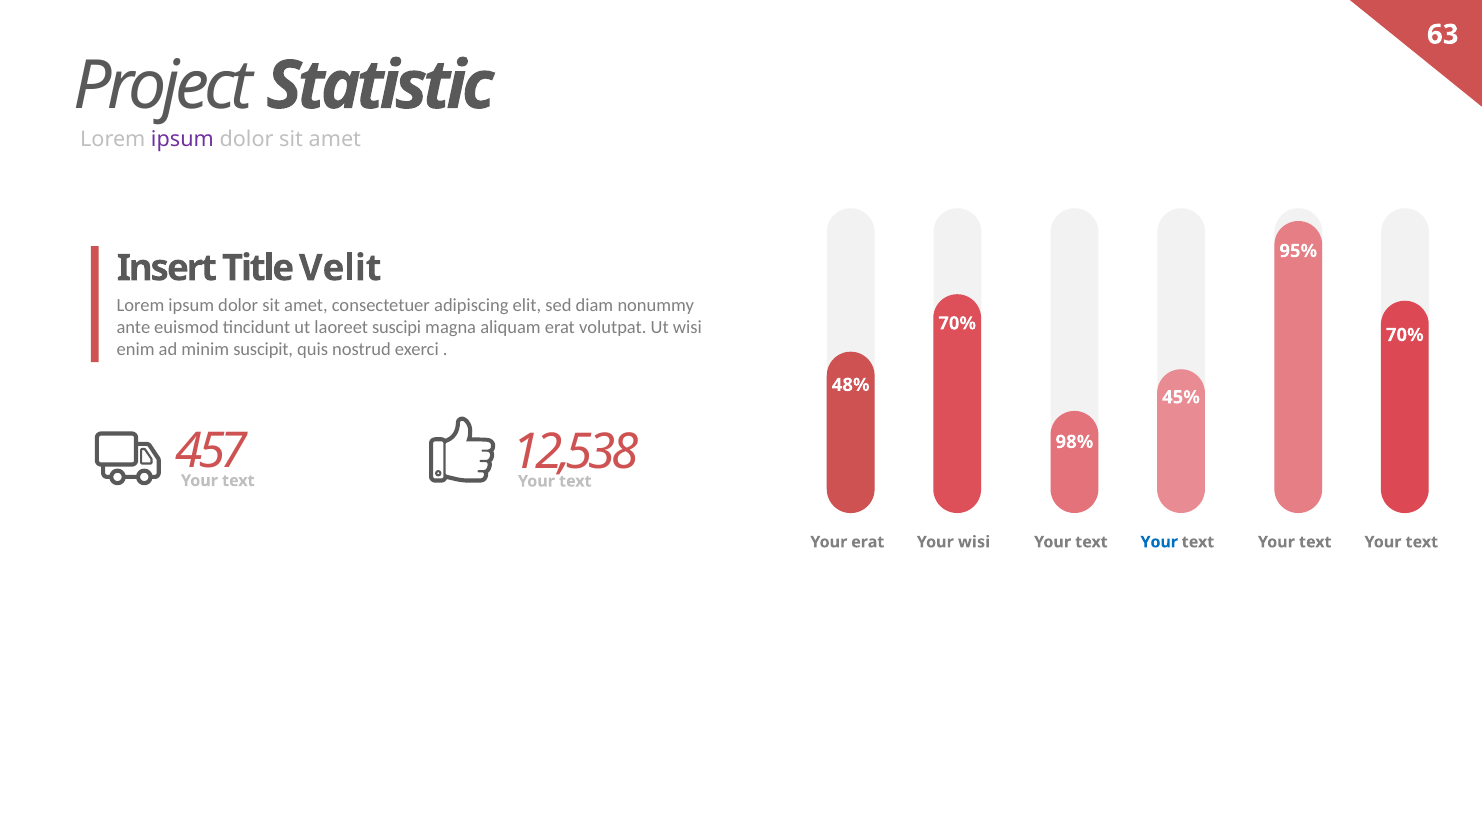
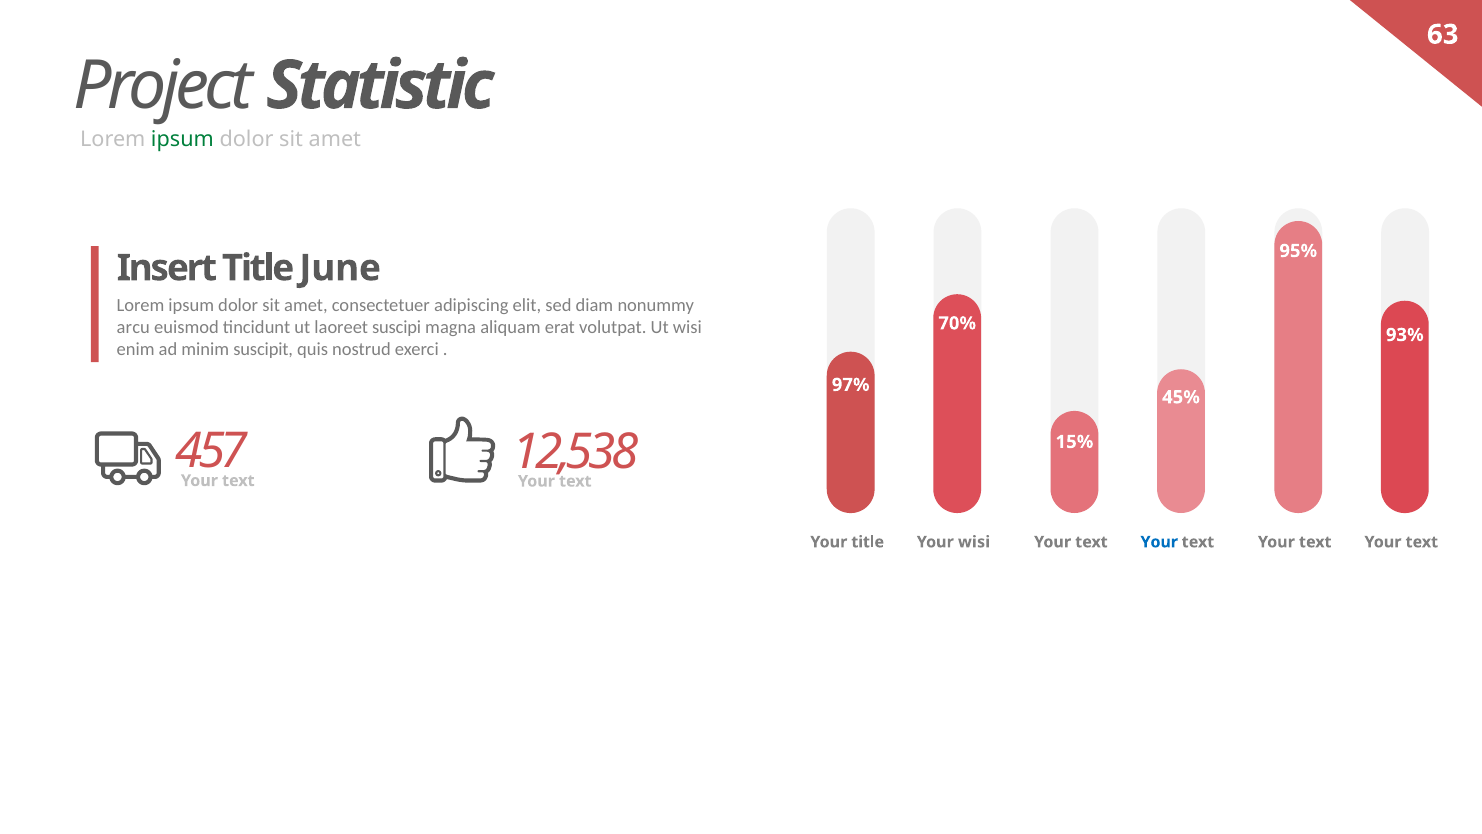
ipsum colour: purple -> green (182, 139)
Velit: Velit -> June (340, 268)
ante: ante -> arcu (133, 327)
70%: 70% -> 93% (1405, 335)
48%: 48% -> 97% (851, 385)
98%: 98% -> 15% (1074, 442)
Your erat: erat -> title (868, 542)
